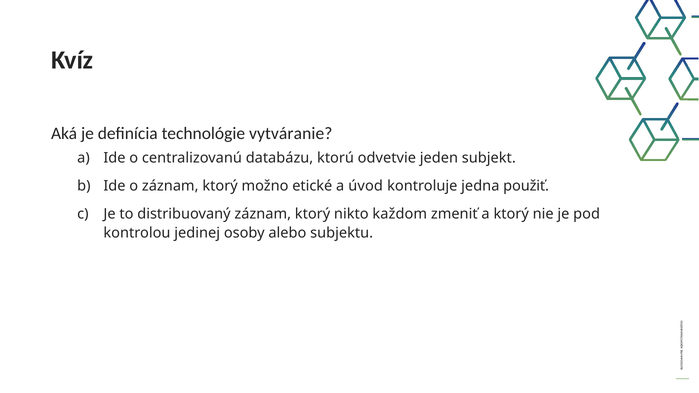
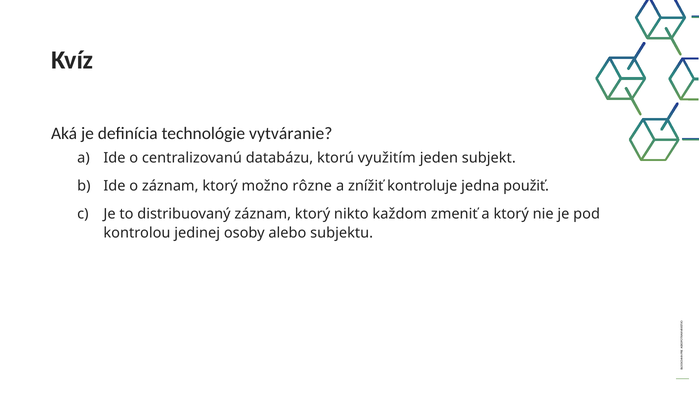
odvetvie: odvetvie -> využitím (387, 158)
etické: etické -> rôzne (312, 186)
úvod: úvod -> znížiť (366, 186)
